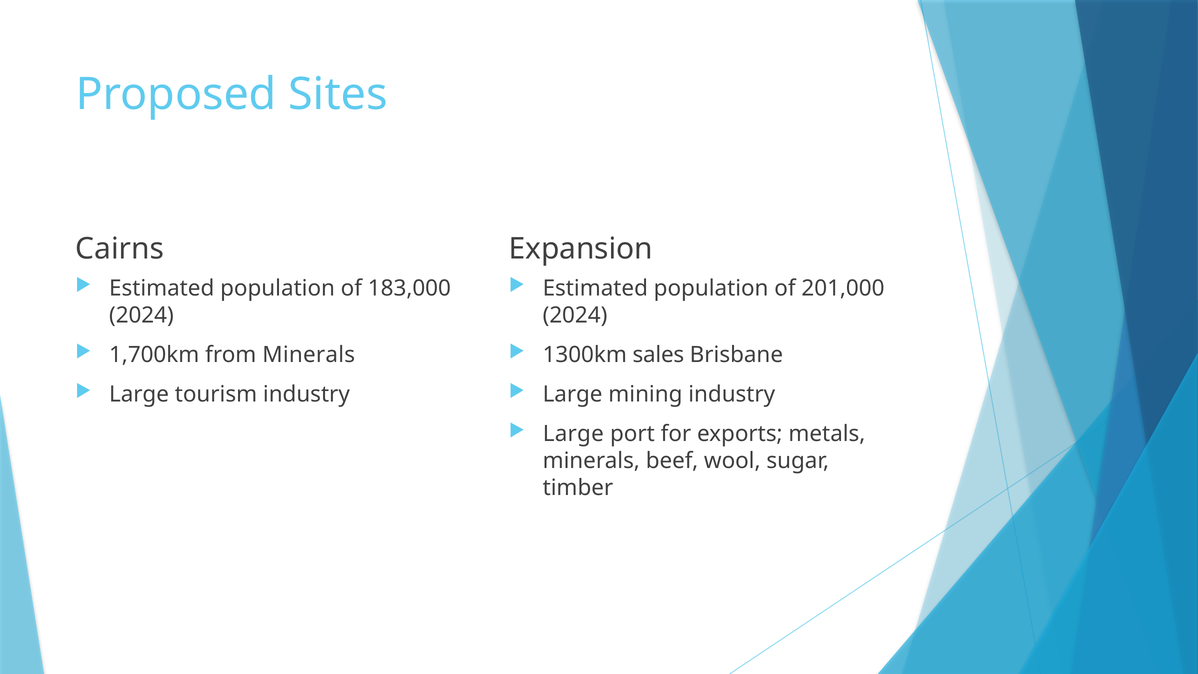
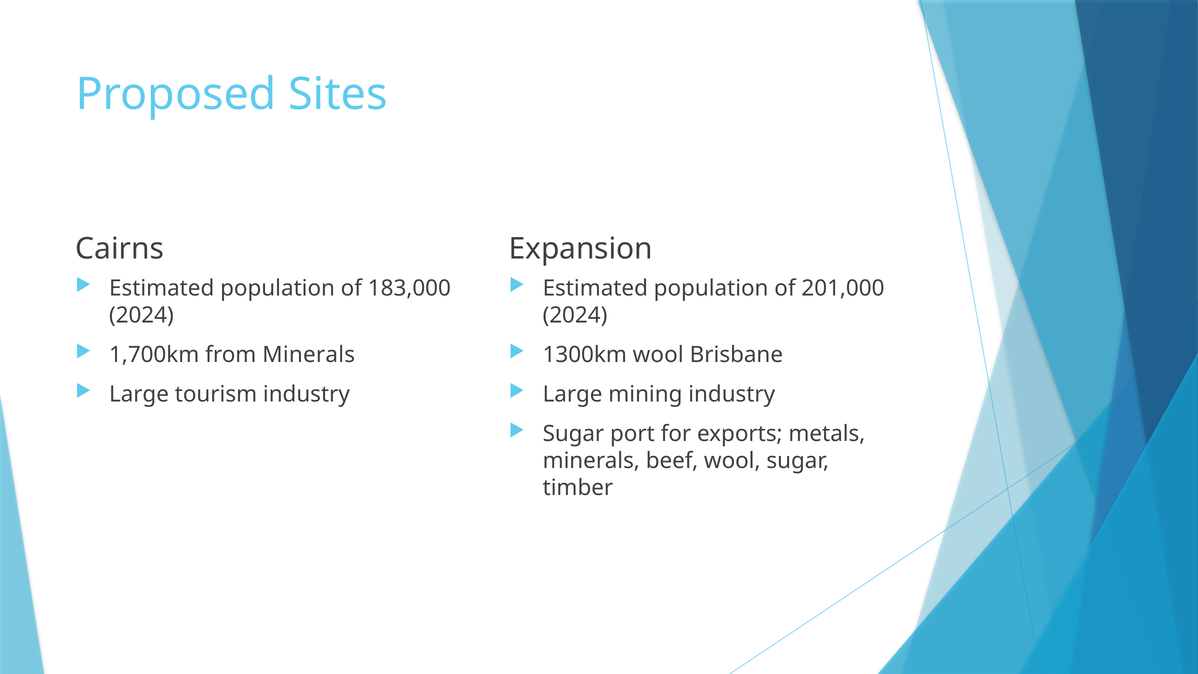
1300km sales: sales -> wool (658, 355)
Large: Large -> Sugar (573, 434)
